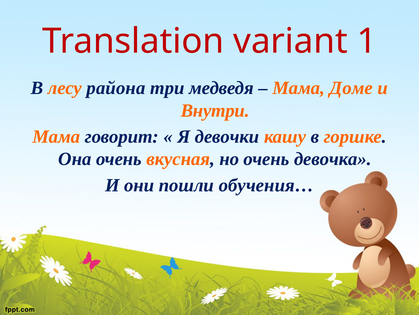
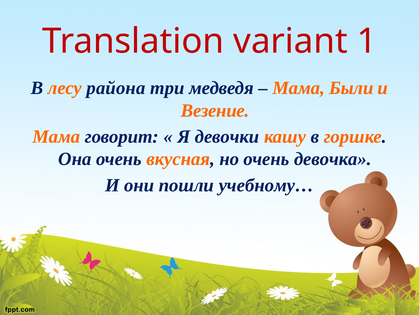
Доме: Доме -> Были (351, 88)
Внутри: Внутри -> Везение (215, 110)
обучения…: обучения… -> учебному… (266, 185)
